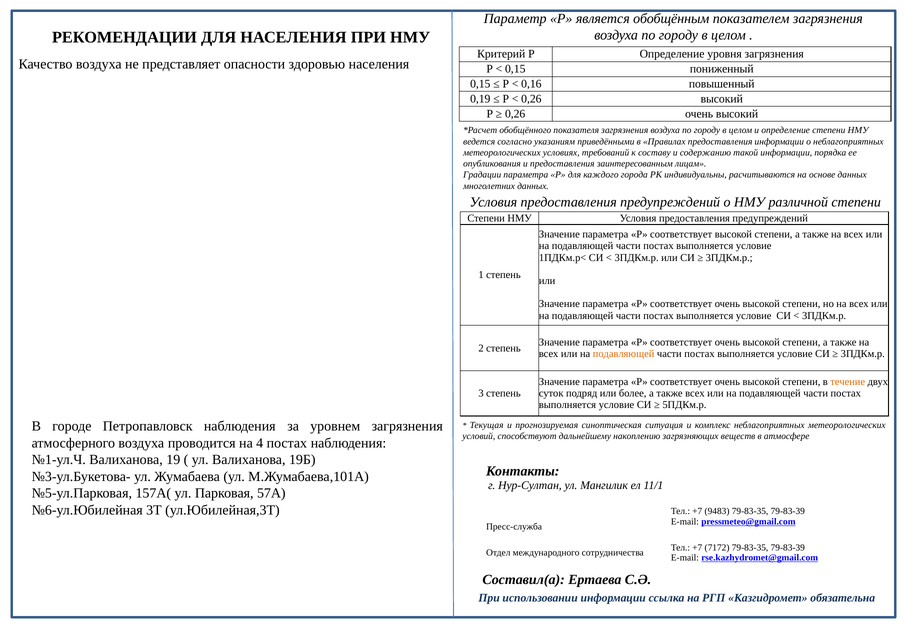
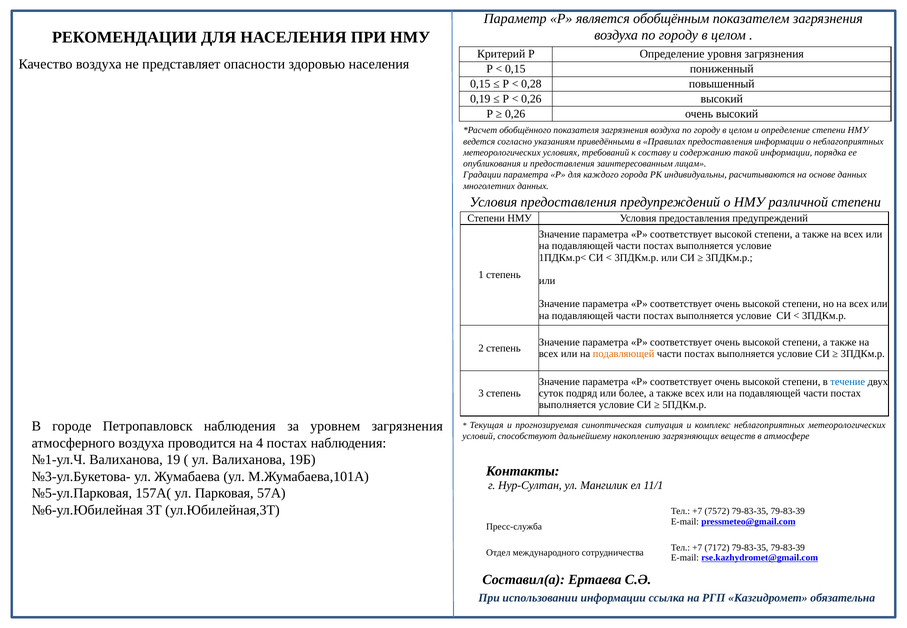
0,16: 0,16 -> 0,28 (531, 84)
течение colour: orange -> blue (848, 382)
9483: 9483 -> 7572 (717, 511)
